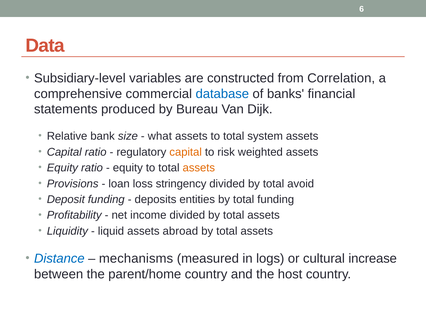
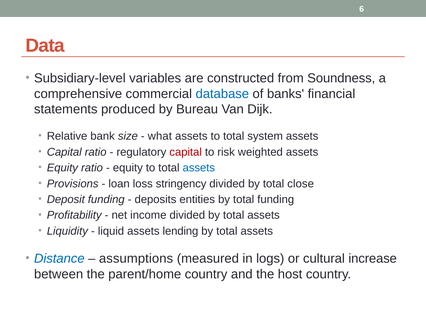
Correlation: Correlation -> Soundness (341, 78)
capital colour: orange -> red (186, 152)
assets colour: orange -> blue (199, 168)
avoid: avoid -> close (301, 184)
abroad: abroad -> lending (180, 231)
mechanisms: mechanisms -> assumptions (136, 259)
